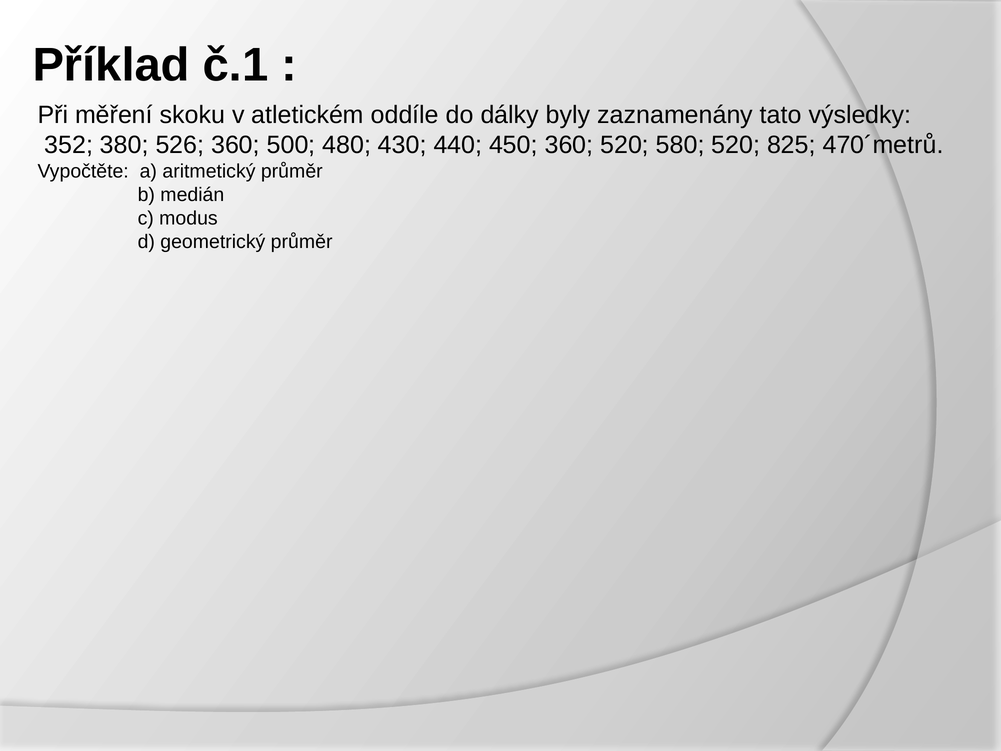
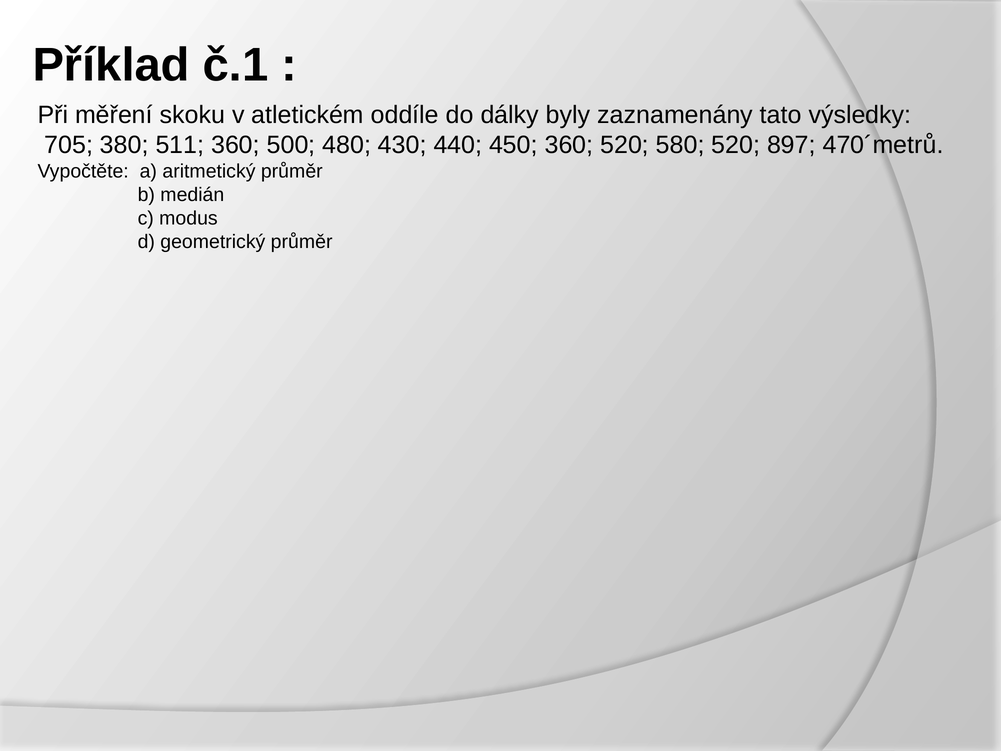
352: 352 -> 705 (69, 145)
526: 526 -> 511 (180, 145)
825: 825 -> 897 (791, 145)
